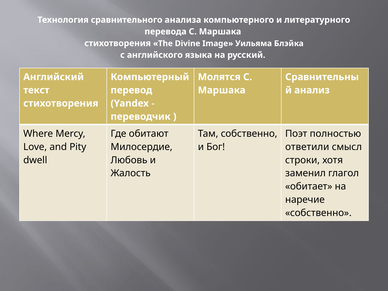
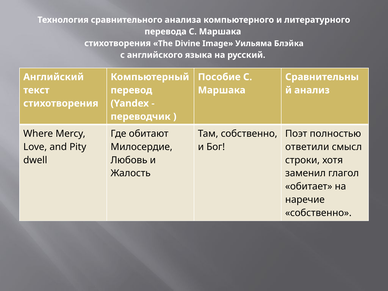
Молятся: Молятся -> Пособие (219, 77)
